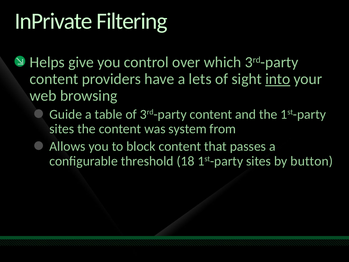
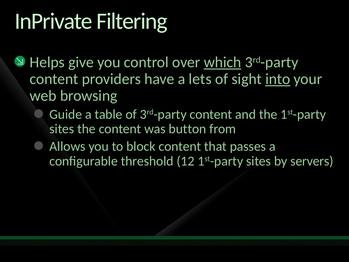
which underline: none -> present (223, 62)
system: system -> button (188, 129)
18: 18 -> 12 (186, 161)
button: button -> servers (312, 161)
